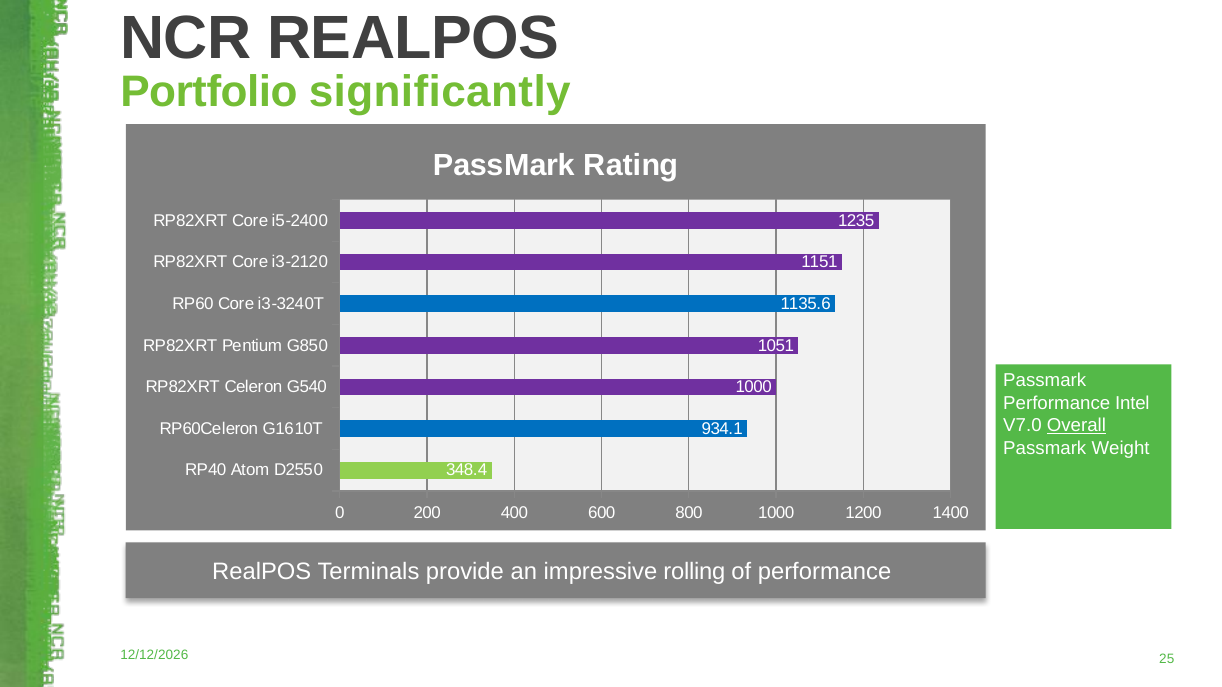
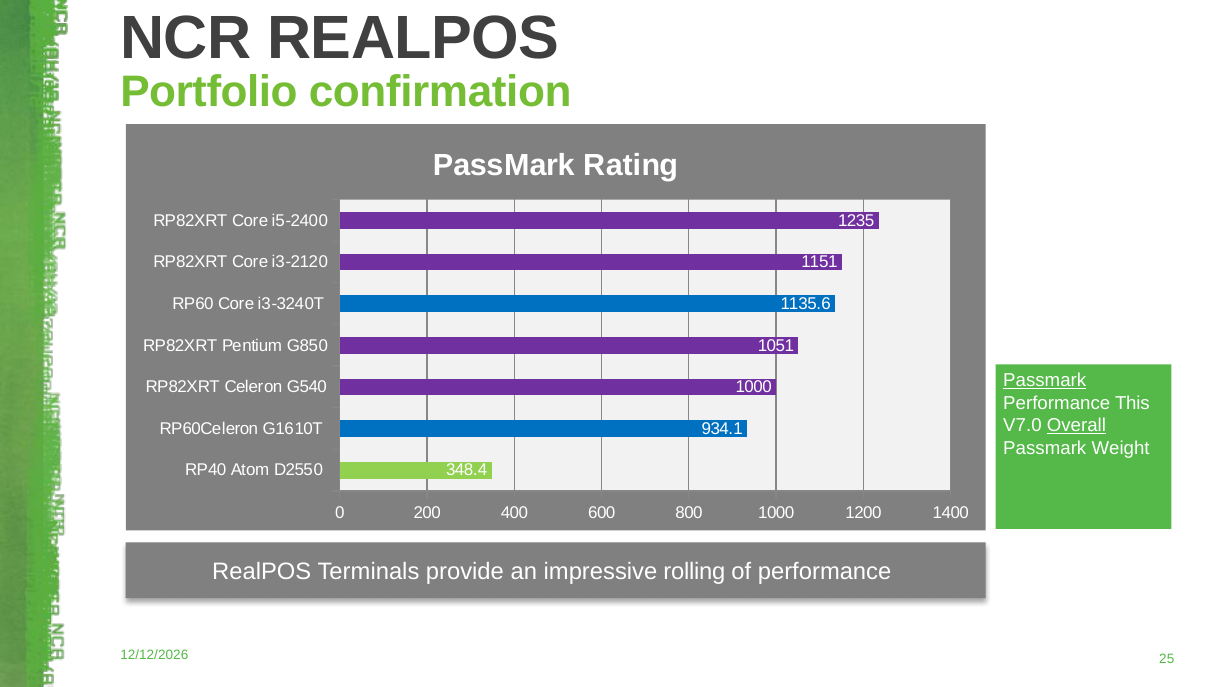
significantly: significantly -> confirmation (440, 92)
Passmark underline: none -> present (1045, 381)
Intel: Intel -> This (1132, 403)
